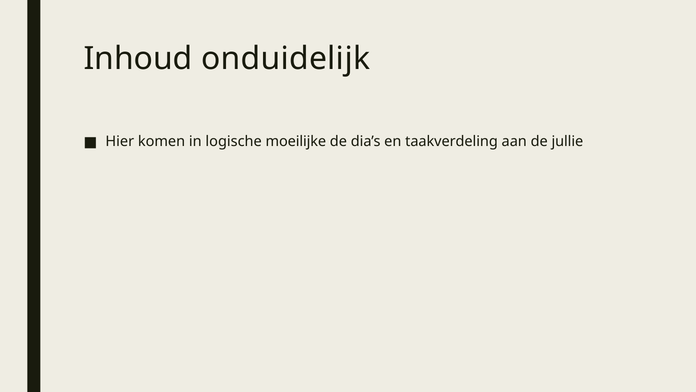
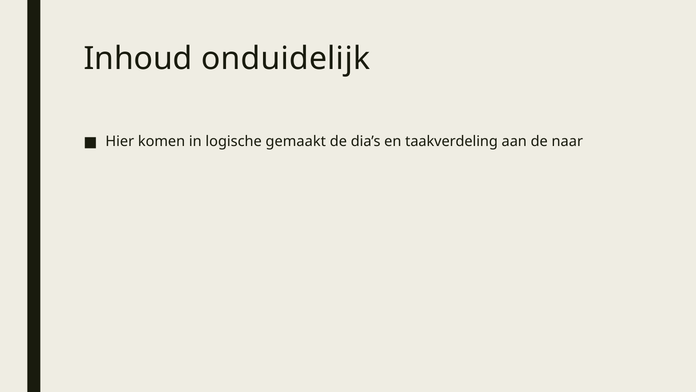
moeilijke: moeilijke -> gemaakt (296, 141)
jullie: jullie -> naar (567, 141)
